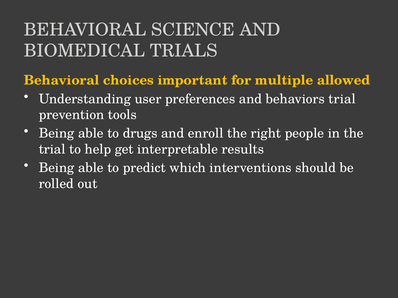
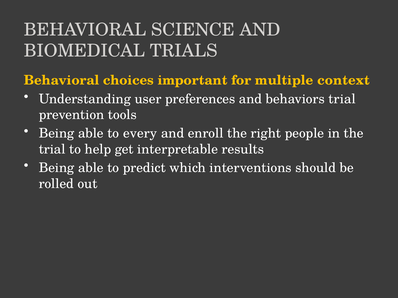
allowed: allowed -> context (343, 81)
drugs: drugs -> every (140, 134)
